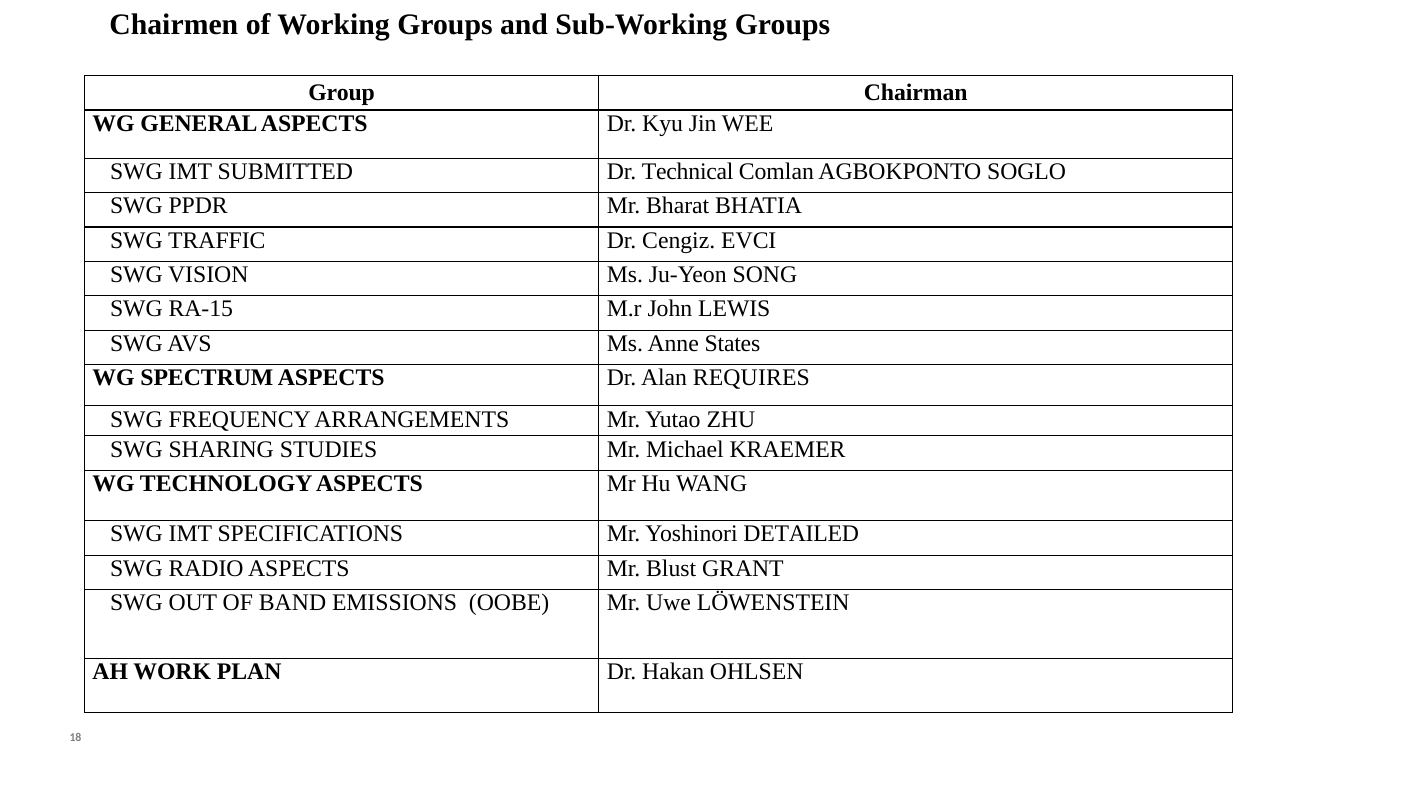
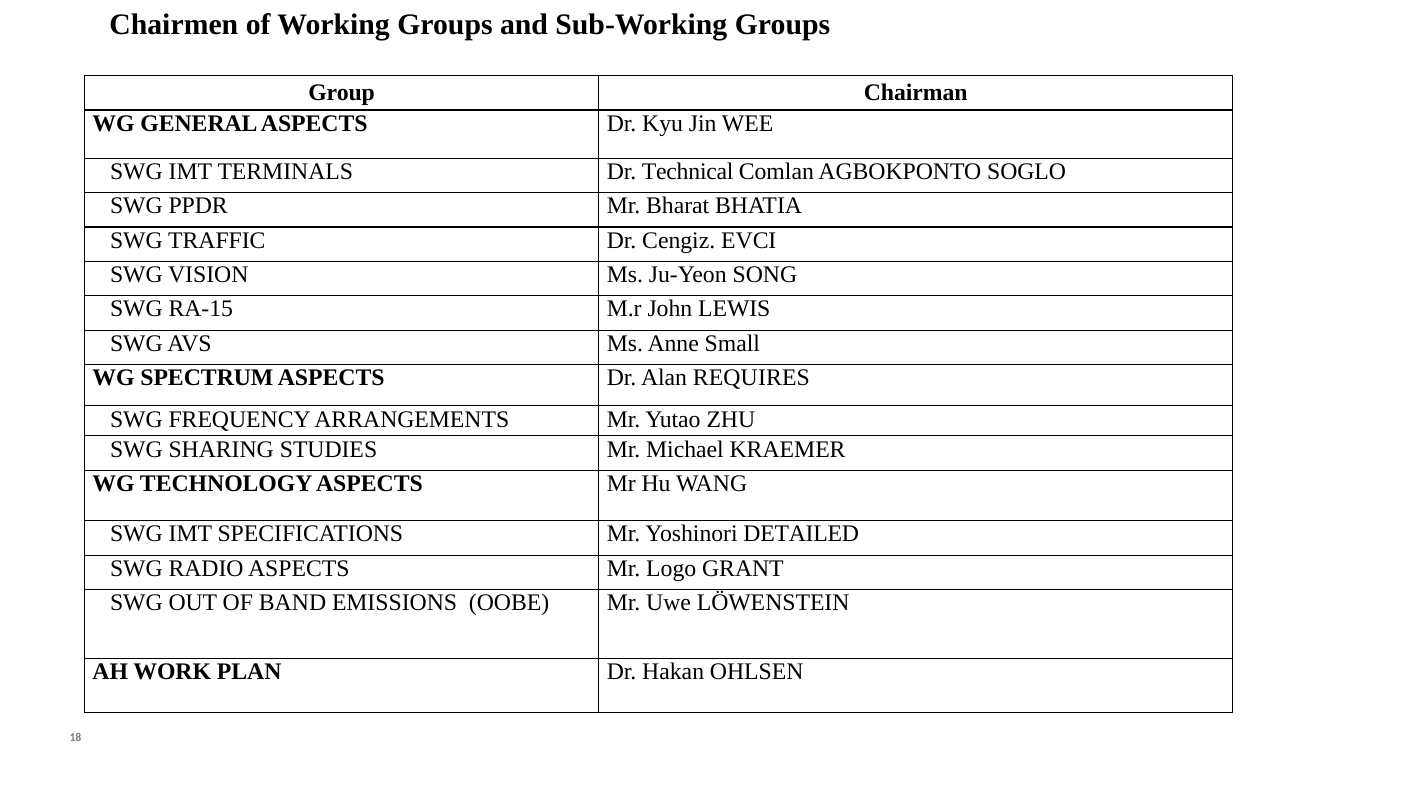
SUBMITTED: SUBMITTED -> TERMINALS (285, 171)
States: States -> Small (732, 343)
Blust: Blust -> Logo (671, 568)
